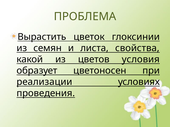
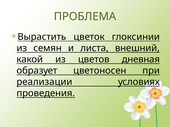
свойства: свойства -> внешний (137, 48)
условия: условия -> дневная (141, 60)
